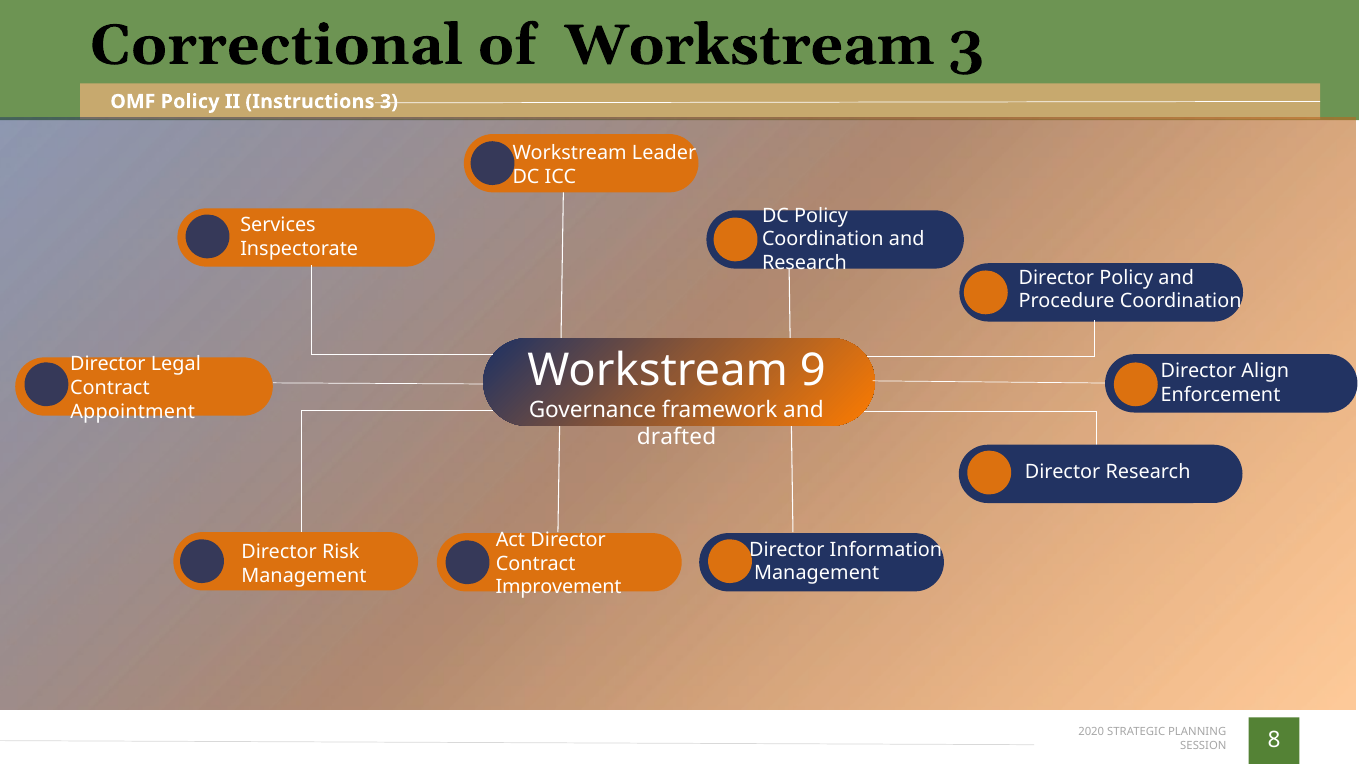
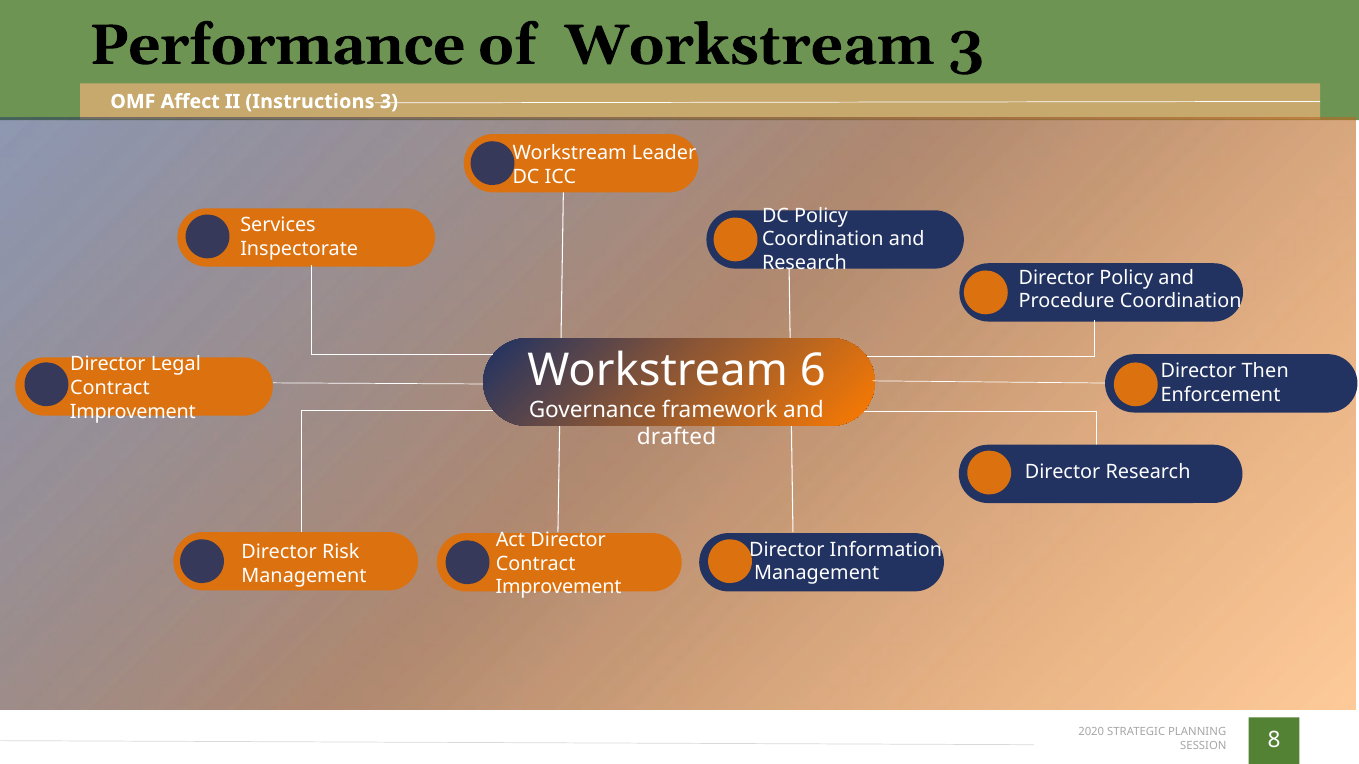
Correctional: Correctional -> Performance (277, 45)
OMF Policy: Policy -> Affect (190, 102)
9: 9 -> 6 (813, 371)
Align: Align -> Then (1265, 372)
Appointment: Appointment -> Improvement (133, 412)
